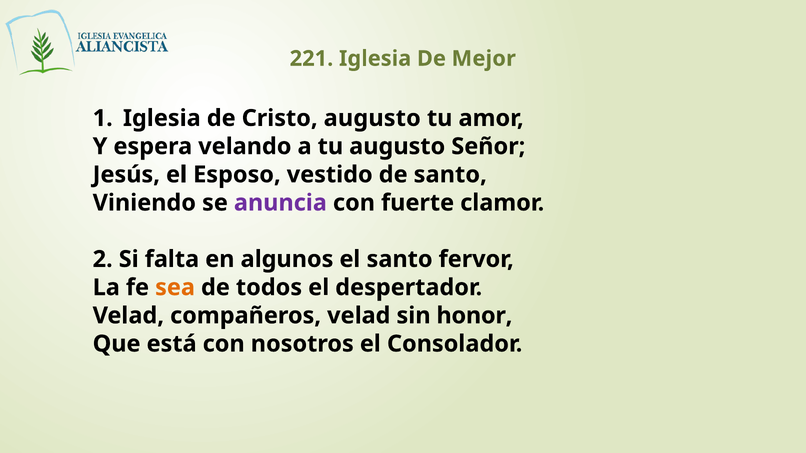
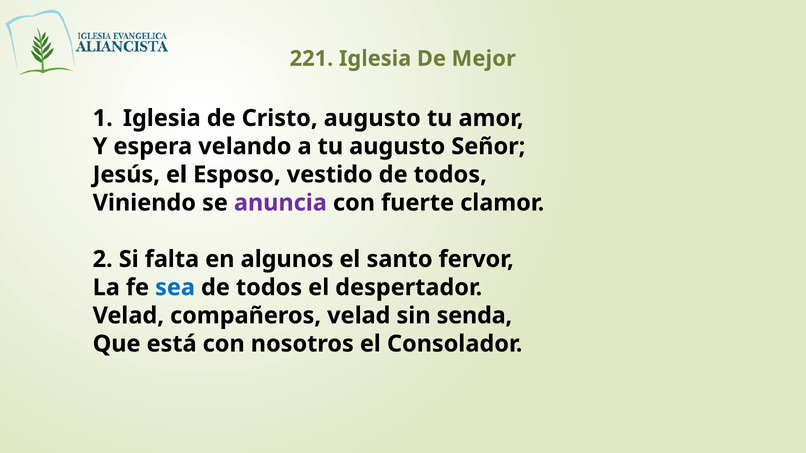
vestido de santo: santo -> todos (450, 175)
sea colour: orange -> blue (175, 288)
honor: honor -> senda (474, 316)
